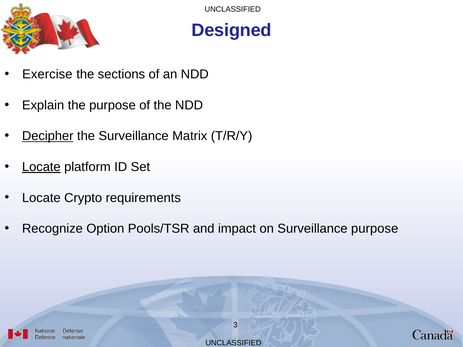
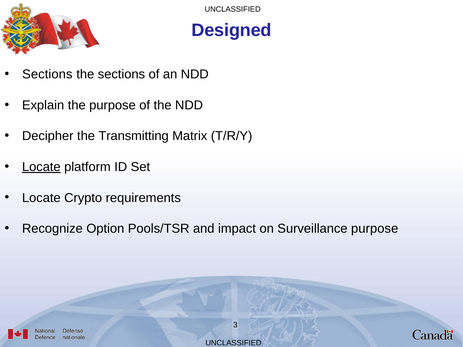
Exercise: Exercise -> Sections (47, 74)
Decipher underline: present -> none (48, 136)
the Surveillance: Surveillance -> Transmitting (134, 136)
